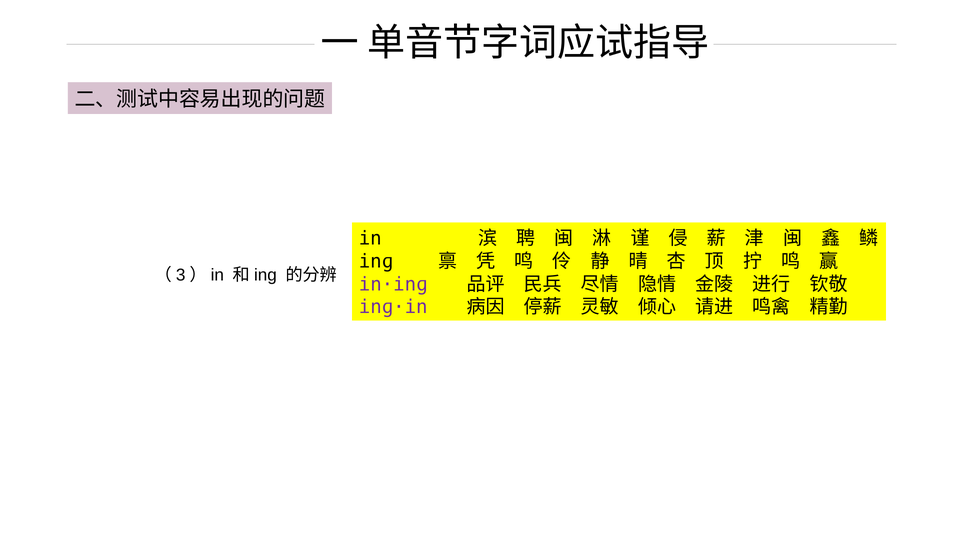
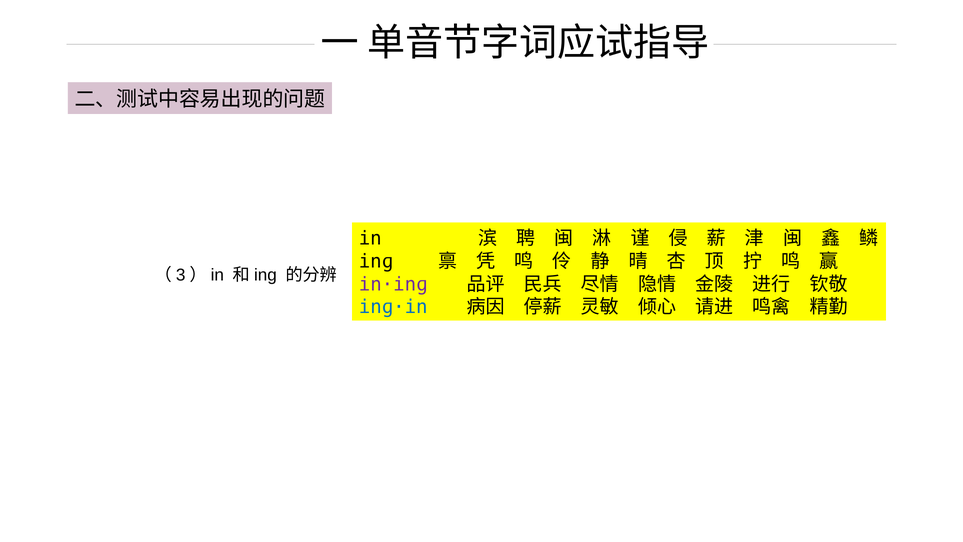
inɡ·in colour: purple -> blue (393, 307)
